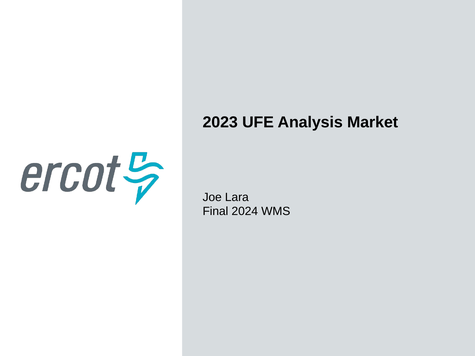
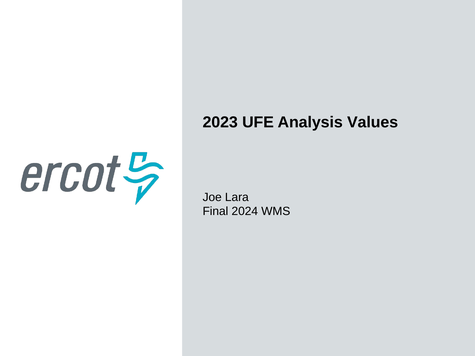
Market: Market -> Values (373, 122)
